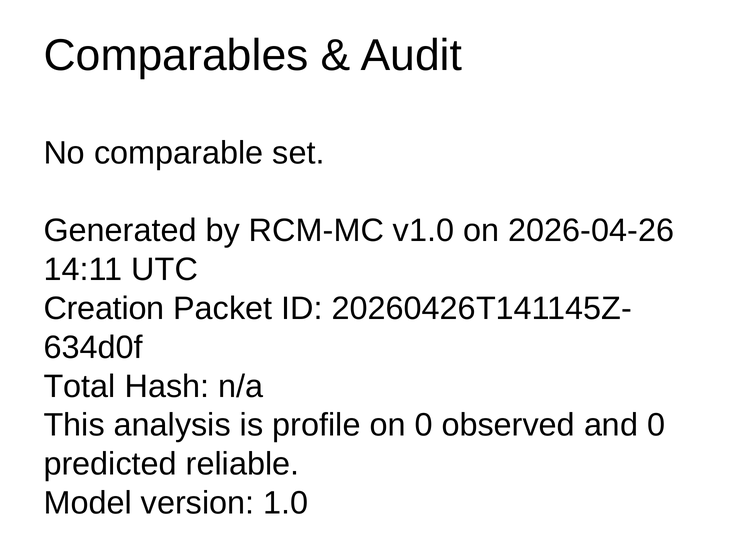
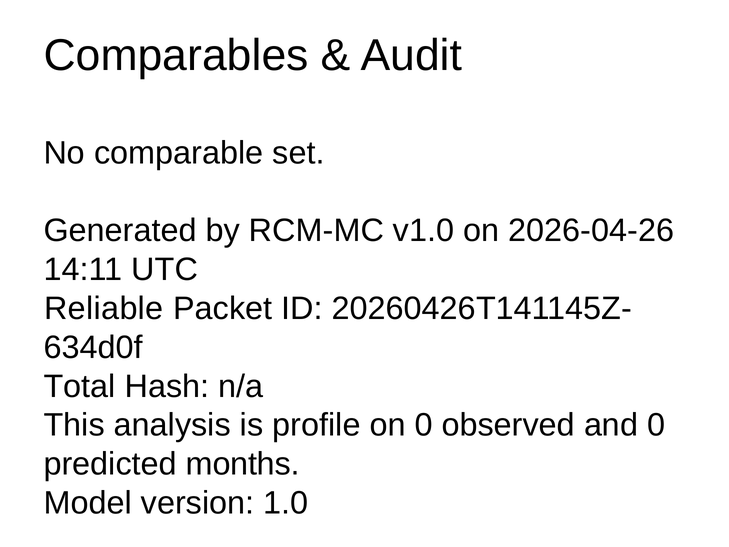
Creation: Creation -> Reliable (104, 308)
reliable: reliable -> months (243, 464)
